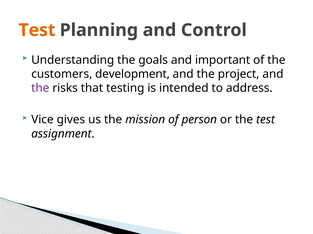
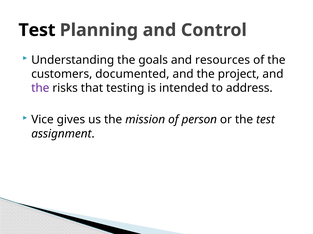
Test colour: orange -> black (37, 30)
important: important -> resources (223, 60)
development: development -> documented (132, 74)
